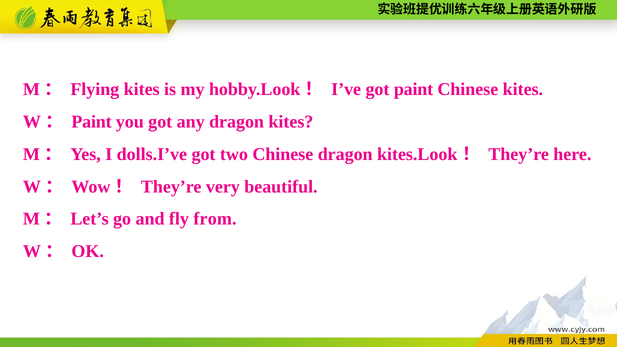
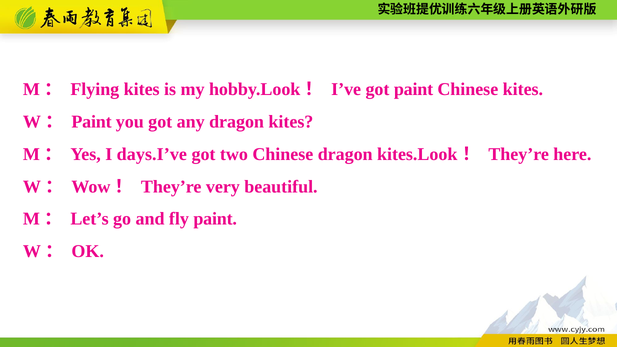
dolls.I’ve: dolls.I’ve -> days.I’ve (152, 154)
fly from: from -> paint (215, 219)
